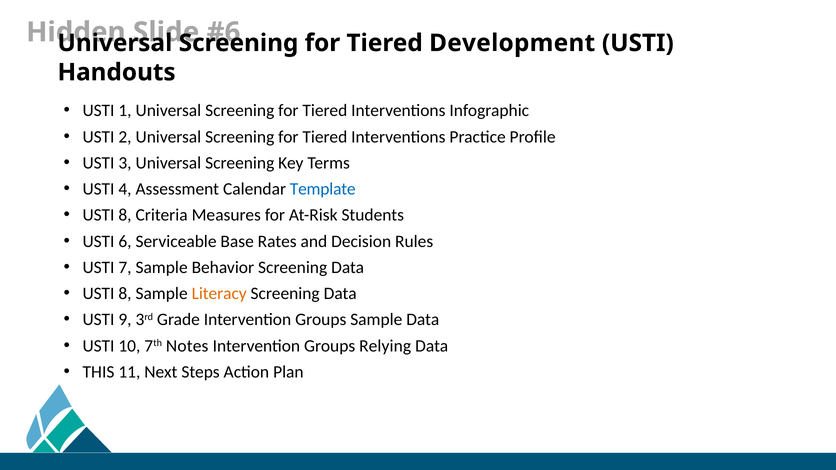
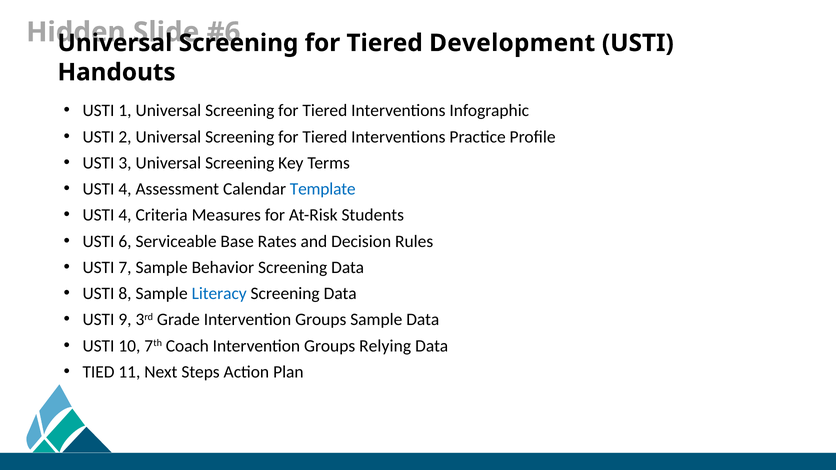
8: 8 -> 4 (125, 215)
Literacy colour: orange -> blue (219, 294)
Notes: Notes -> Coach (187, 346)
THIS: THIS -> TIED (99, 372)
